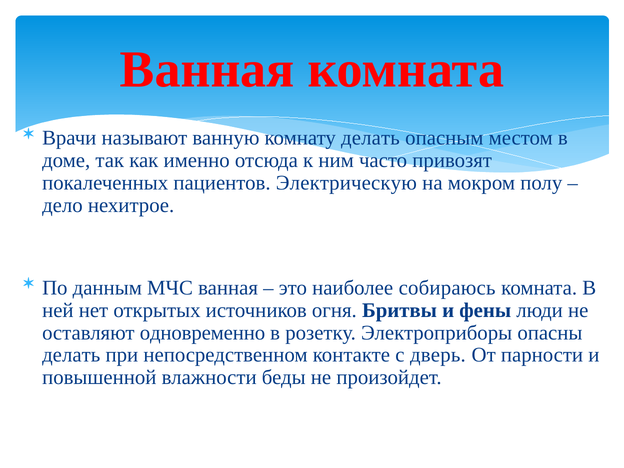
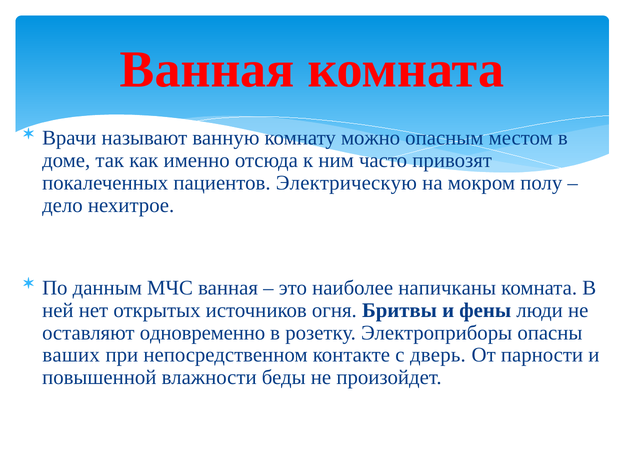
комнату делать: делать -> можно (371, 138)
собираюсь: собираюсь -> напичканы (447, 288)
делать: делать -> ваших (71, 355)
